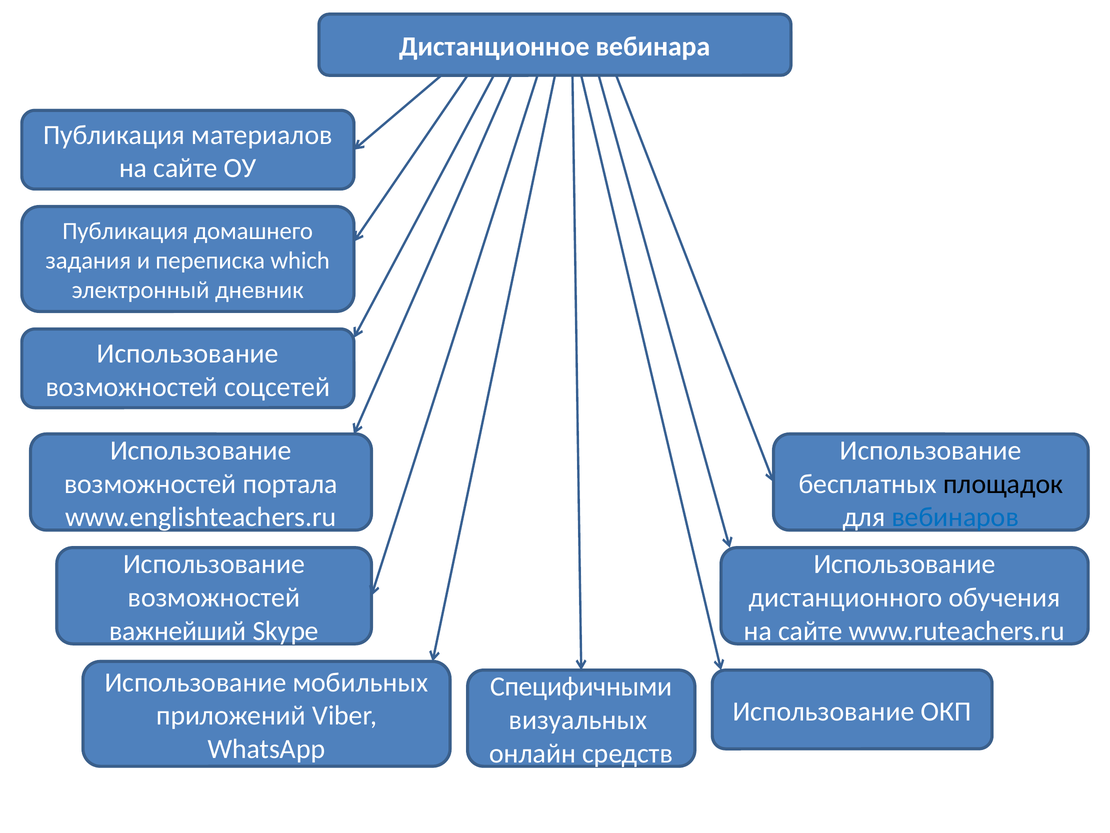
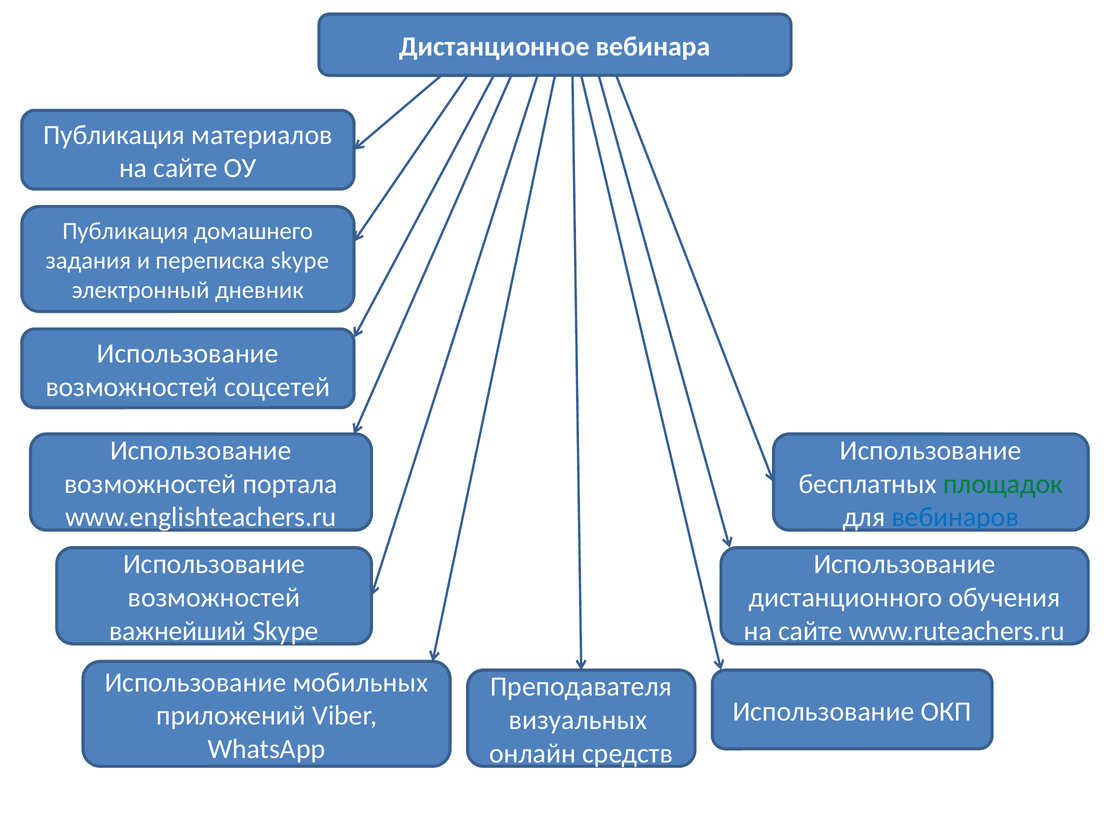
переписка which: which -> skype (300, 261)
площадок colour: black -> green (1003, 484)
Специфичными: Специфичными -> Преподавателя (581, 686)
